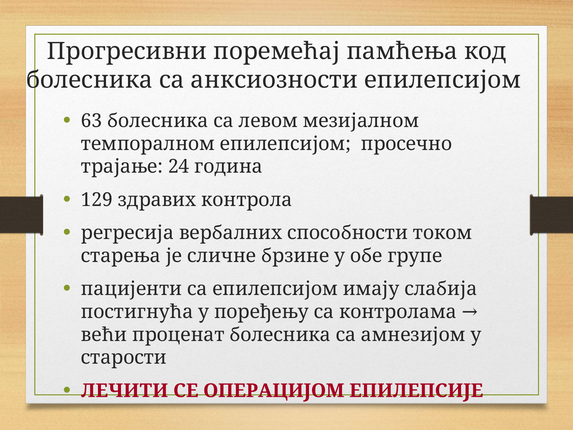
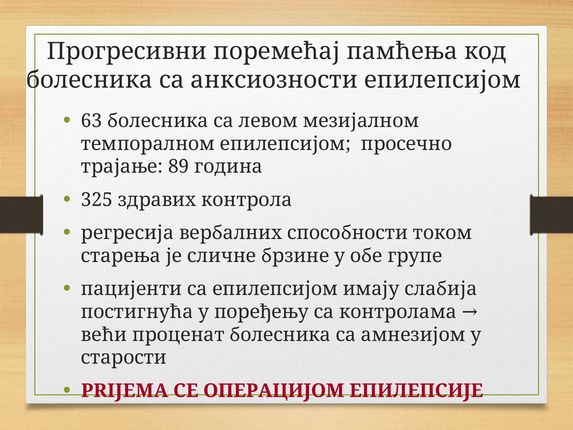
24: 24 -> 89 (179, 167)
129: 129 -> 325 (97, 200)
ЛЕЧИТИ: ЛЕЧИТИ -> PRIJEMA (125, 391)
